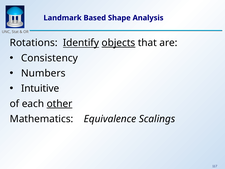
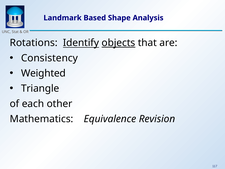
Numbers: Numbers -> Weighted (43, 73)
Intuitive: Intuitive -> Triangle (40, 88)
other underline: present -> none (59, 104)
Scalings: Scalings -> Revision (157, 119)
